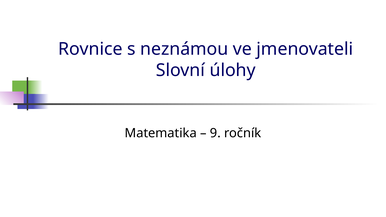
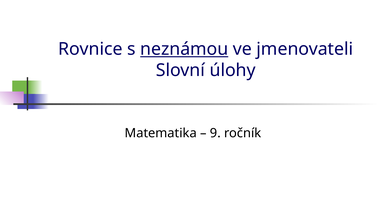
neznámou underline: none -> present (184, 49)
